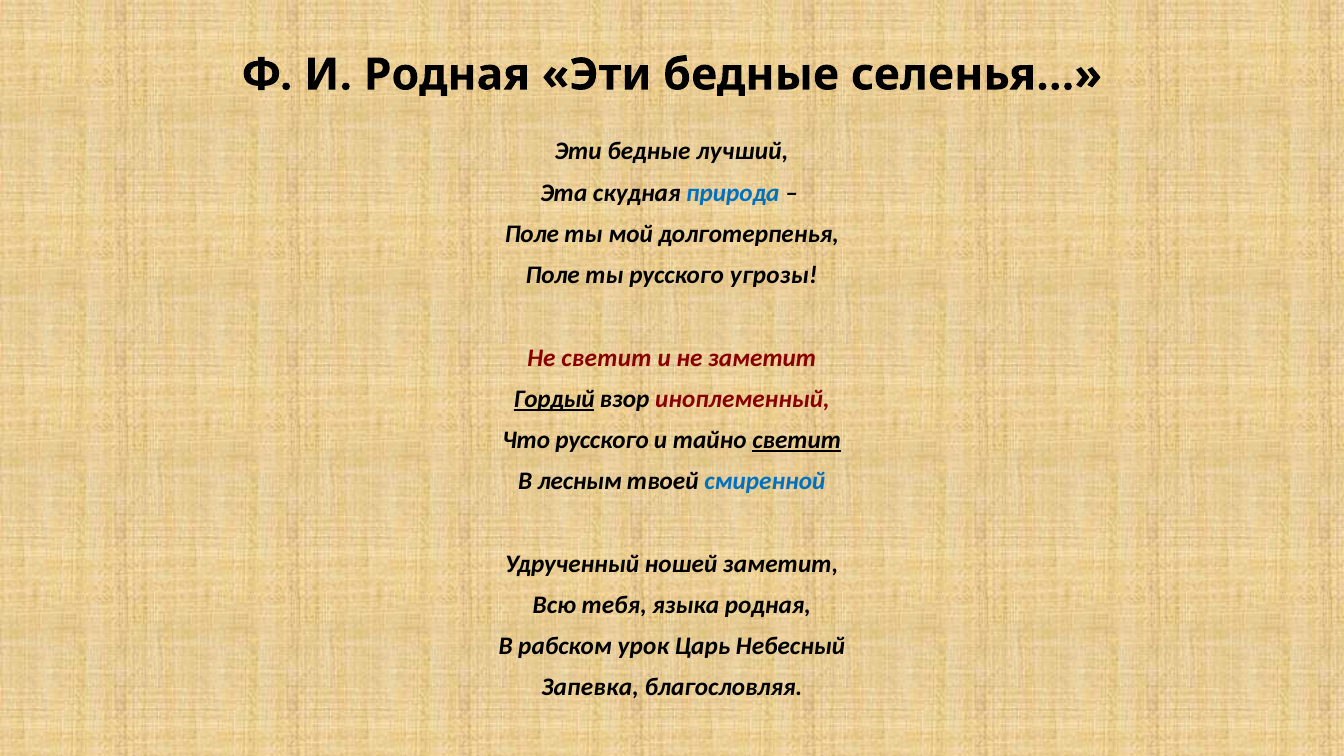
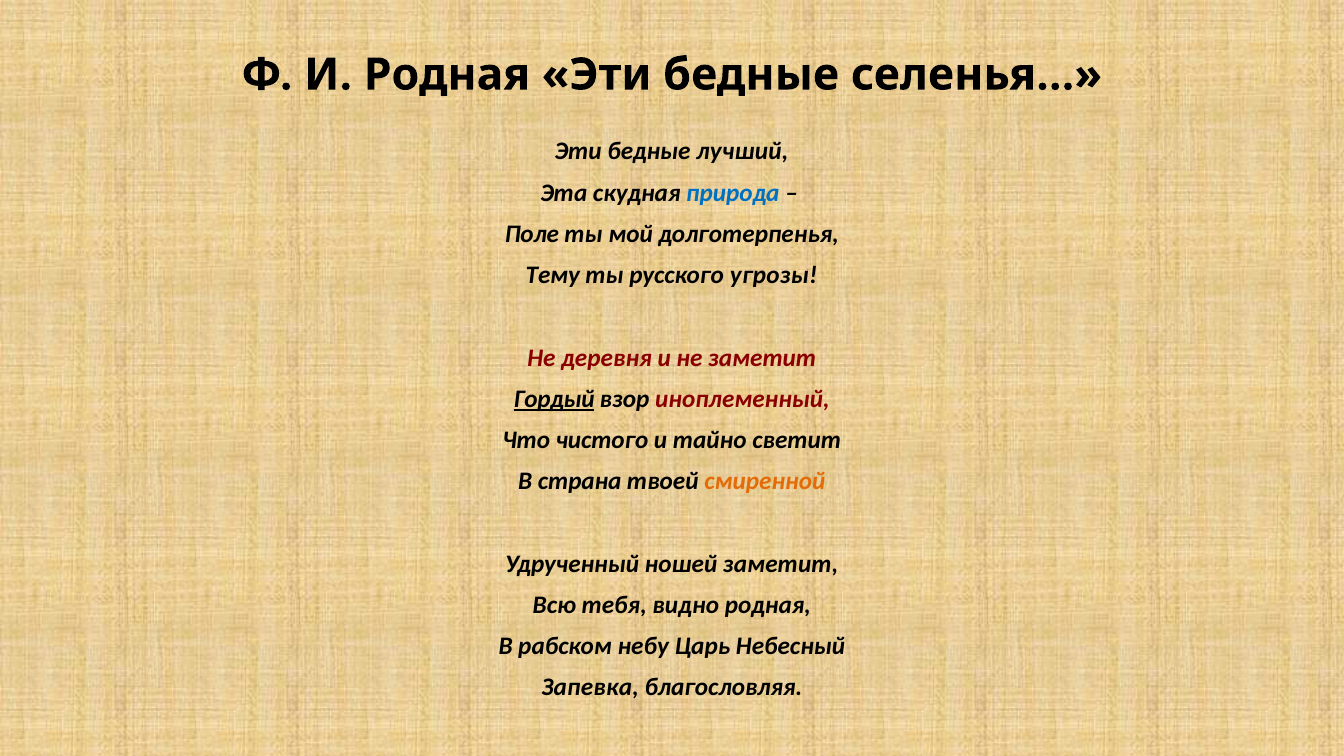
Поле: Поле -> Тему (553, 275)
Не светит: светит -> деревня (607, 358)
Что русского: русского -> чистого (602, 440)
светит underline: present -> none (797, 440)
лесным: лесным -> страна (580, 481)
смиренной colour: blue -> orange (765, 481)
языка: языка -> видно (686, 605)
урок: урок -> небу (643, 646)
